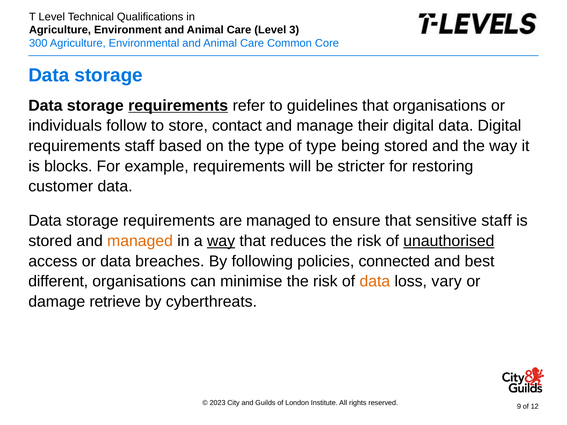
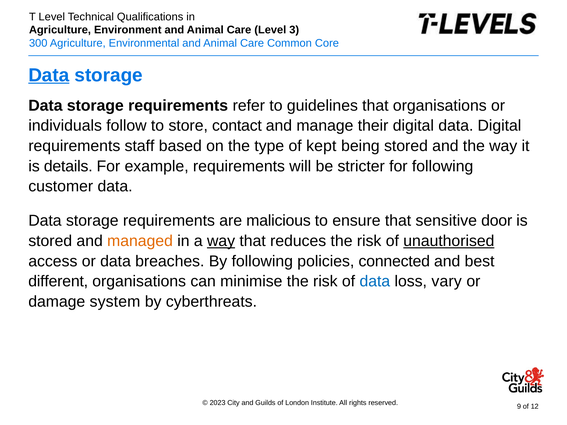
Data underline: none -> present (49, 75)
requirements underline: present -> none (178, 106)
of type: type -> kept (321, 146)
blocks: blocks -> details (68, 166)
for restoring: restoring -> following (443, 166)
are managed: managed -> malicious (279, 221)
sensitive staff: staff -> door (497, 221)
data colour: orange -> blue (375, 282)
retrieve: retrieve -> system (115, 302)
